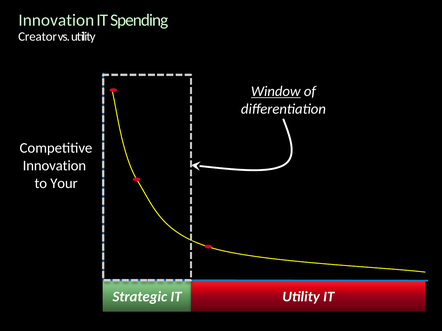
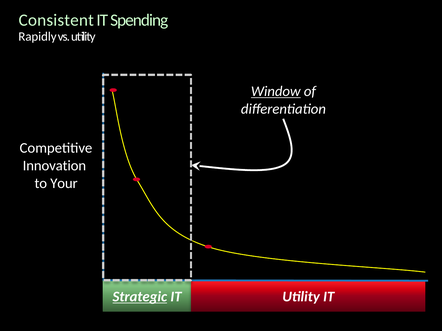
Innovation: Innovation -> Consistent (56, 20)
Creator: Creator -> Rapidly (38, 37)
Strategic underline: none -> present (140, 297)
